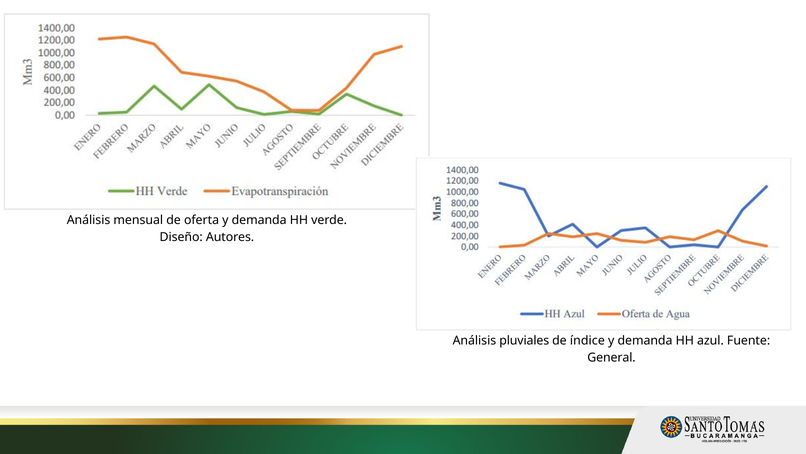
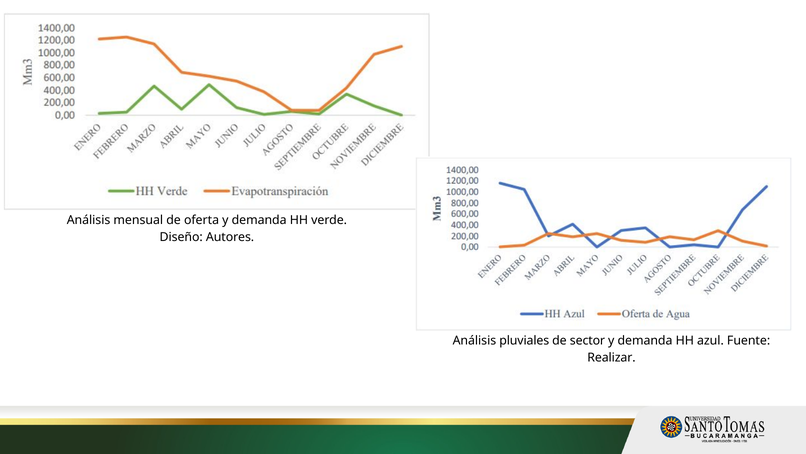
índice: índice -> sector (587, 340)
General: General -> Realizar (611, 357)
